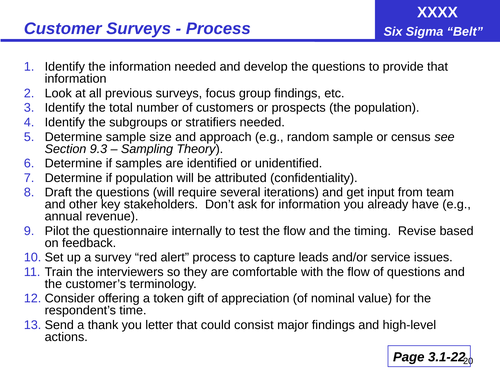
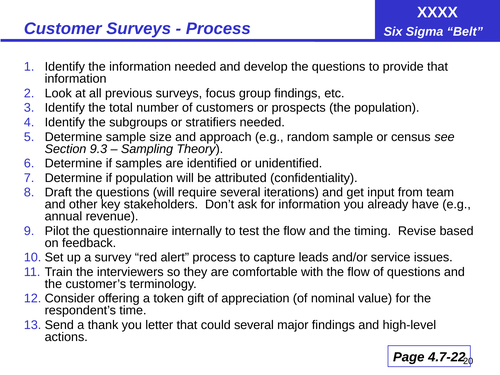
could consist: consist -> several (254, 325)
3.1-22: 3.1-22 -> 4.7-22 (447, 357)
